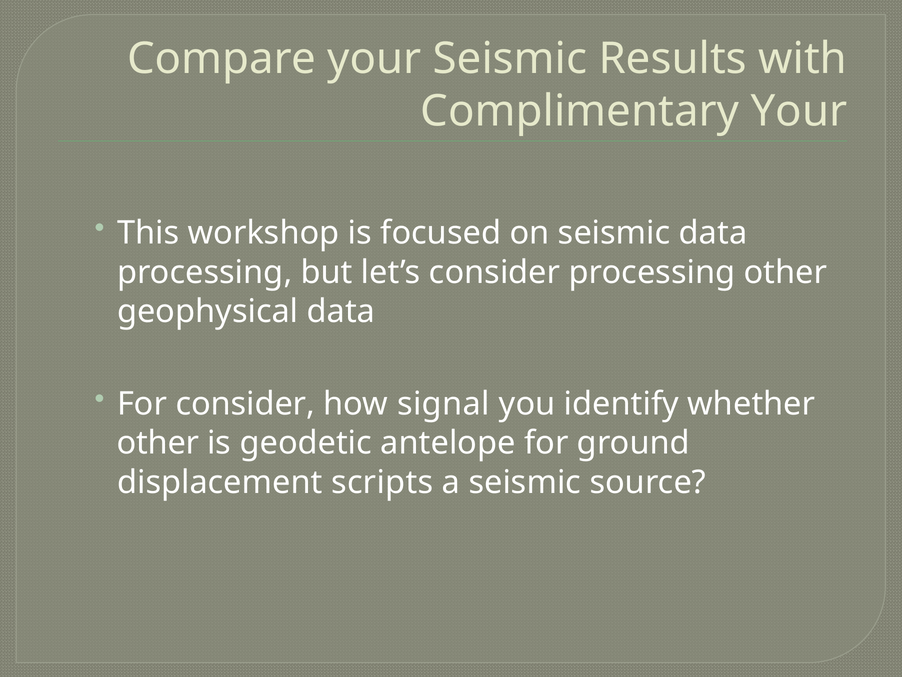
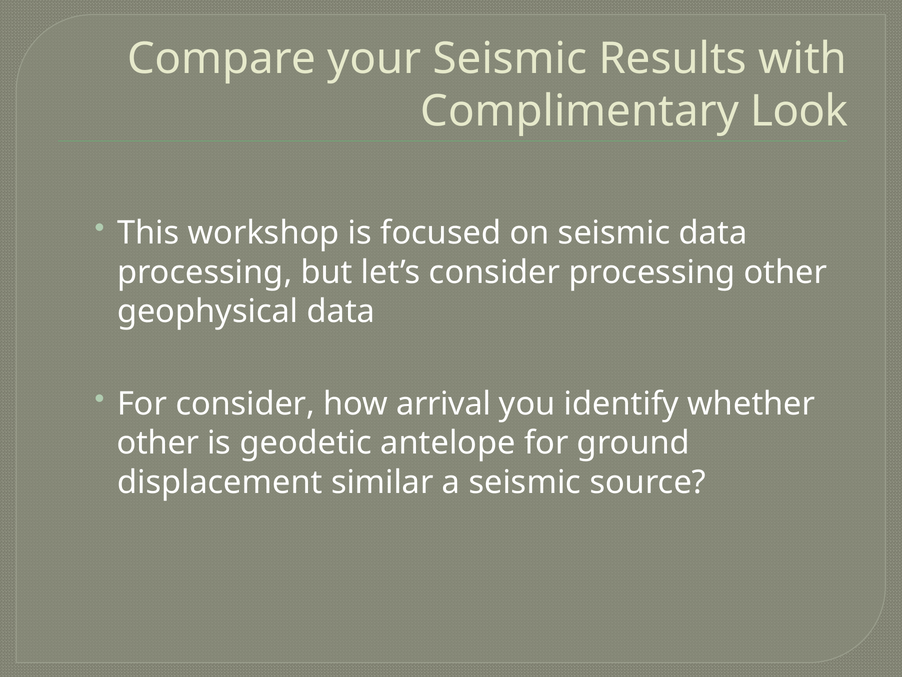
Complimentary Your: Your -> Look (799, 111)
signal: signal -> arrival (444, 404)
scripts: scripts -> similar (382, 482)
